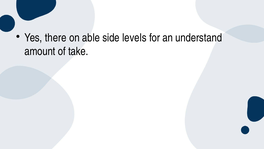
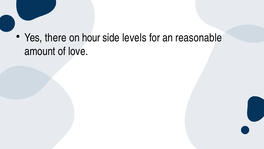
able: able -> hour (91, 38)
understand: understand -> reasonable (199, 38)
take: take -> love (78, 51)
